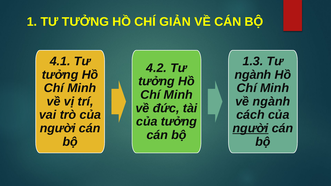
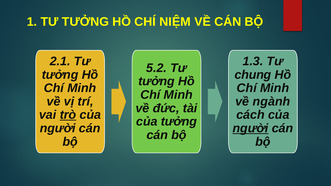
GIẢN: GIẢN -> NIỆM (175, 22)
4.1: 4.1 -> 2.1 (60, 61)
4.2: 4.2 -> 5.2 (157, 68)
ngành: ngành -> chung (253, 75)
trò underline: none -> present (68, 115)
